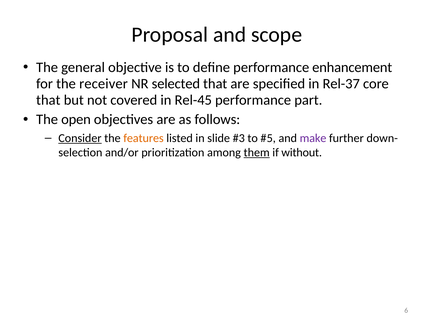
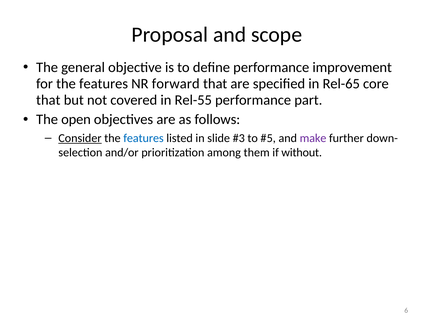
enhancement: enhancement -> improvement (352, 67)
for the receiver: receiver -> features (104, 84)
selected: selected -> forward (176, 84)
Rel-37: Rel-37 -> Rel-65 (341, 84)
Rel-45: Rel-45 -> Rel-55 (193, 100)
features colour: orange -> blue (144, 138)
them underline: present -> none (257, 153)
